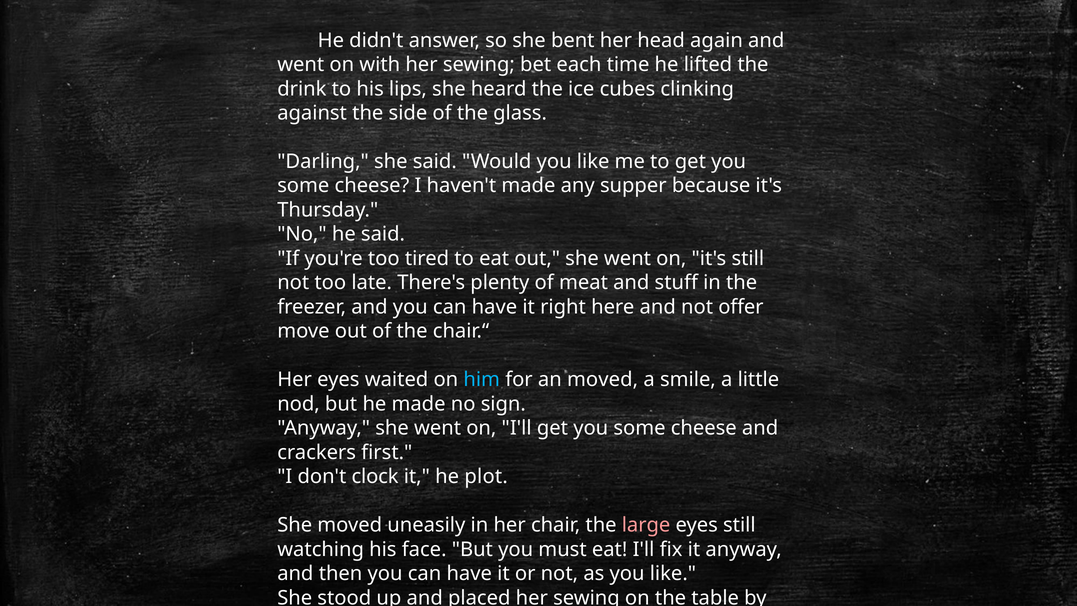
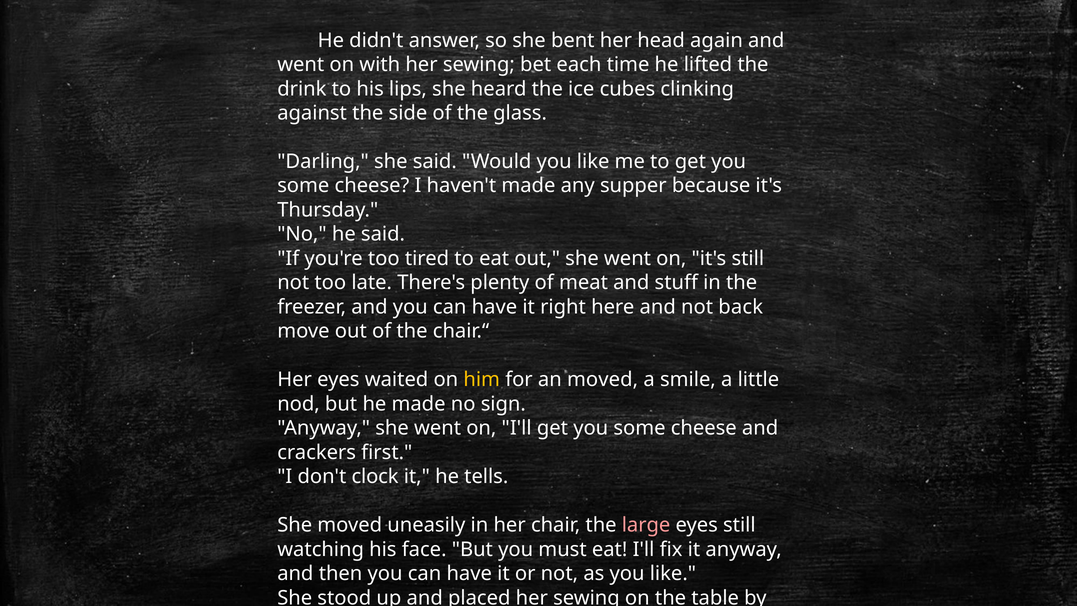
offer: offer -> back (741, 307)
him colour: light blue -> yellow (482, 380)
plot: plot -> tells (486, 477)
